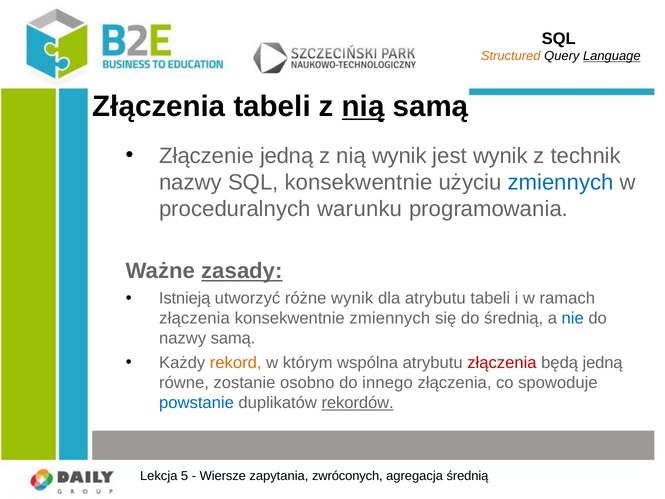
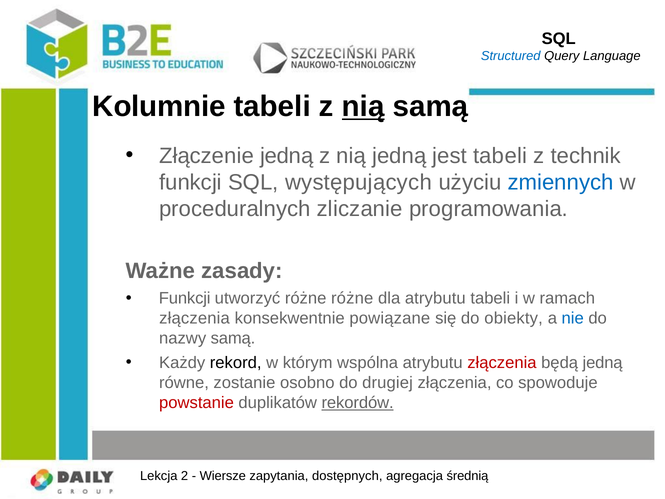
Structured colour: orange -> blue (511, 56)
Language underline: present -> none (612, 56)
Złączenia: Złączenia -> Kolumnie (159, 107)
nią wynik: wynik -> jedną (399, 156)
jest wynik: wynik -> tabeli (500, 156)
nazwy: nazwy -> funkcji (190, 182)
SQL konsekwentnie: konsekwentnie -> występujących (358, 182)
warunku: warunku -> zliczanie (360, 209)
zasady underline: present -> none (242, 271)
Istnieją: Istnieją -> Funkcji (185, 298)
różne wynik: wynik -> różne (352, 298)
konsekwentnie zmiennych: zmiennych -> powiązane (390, 318)
do średnią: średnią -> obiekty (514, 318)
rekord colour: orange -> black (236, 363)
innego: innego -> drugiej (388, 383)
powstanie colour: blue -> red (197, 402)
5: 5 -> 2 (185, 476)
zwróconych: zwróconych -> dostępnych (347, 476)
